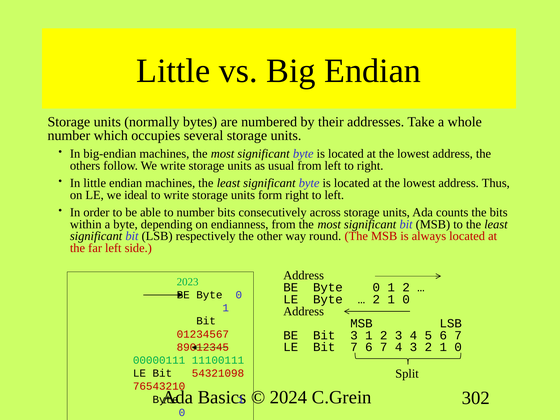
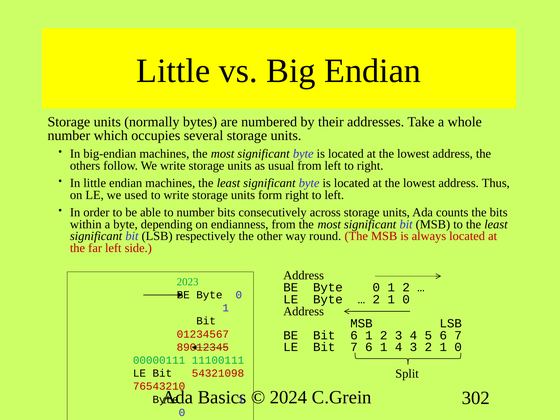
ideal: ideal -> used (136, 195)
Bit 3: 3 -> 6 (354, 335)
7 6 7: 7 -> 1 (384, 347)
